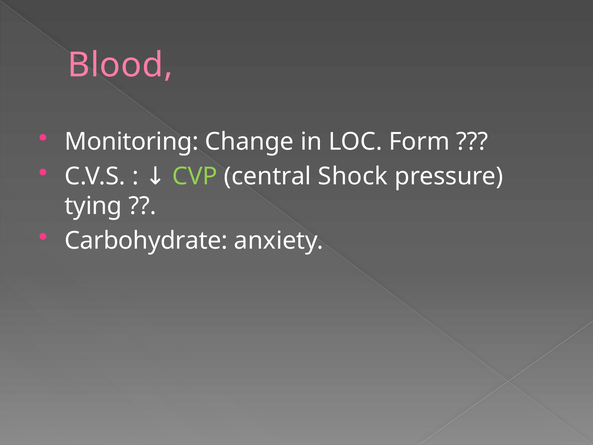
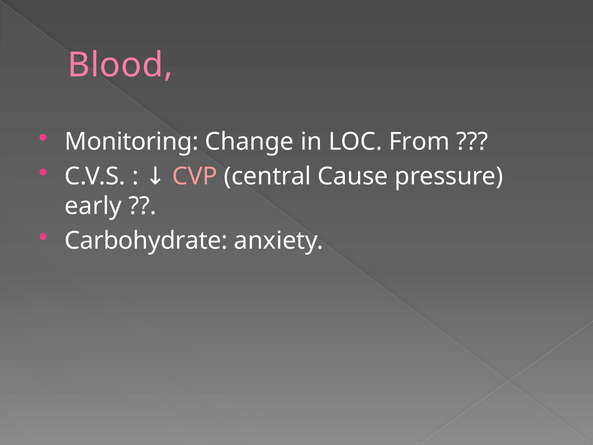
Form: Form -> From (419, 142)
CVP colour: light green -> pink (195, 176)
Shock: Shock -> Cause (353, 176)
tying: tying -> early (93, 206)
